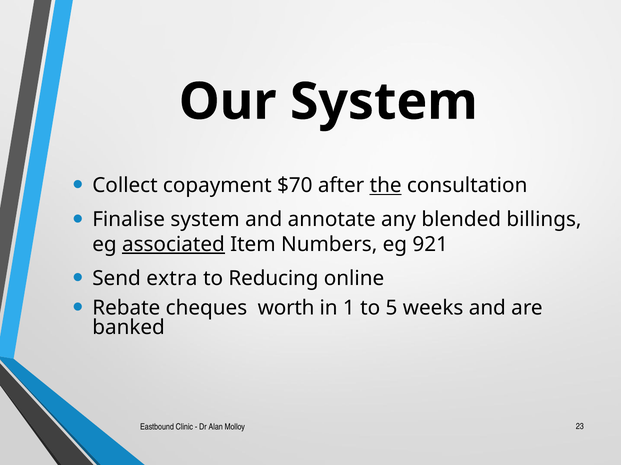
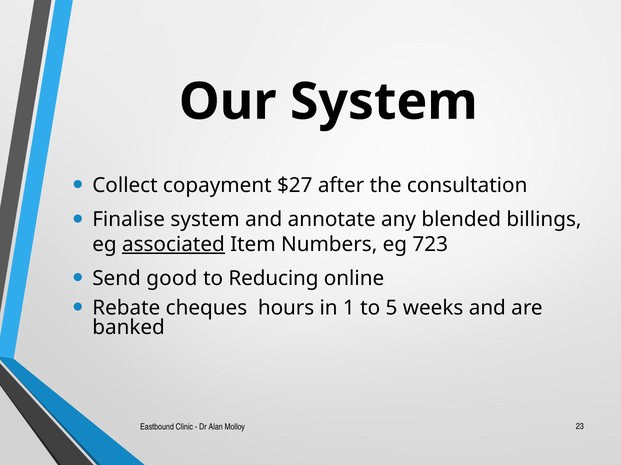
$70: $70 -> $27 (295, 186)
the underline: present -> none (386, 186)
921: 921 -> 723 (430, 245)
extra: extra -> good (172, 279)
worth: worth -> hours (286, 308)
